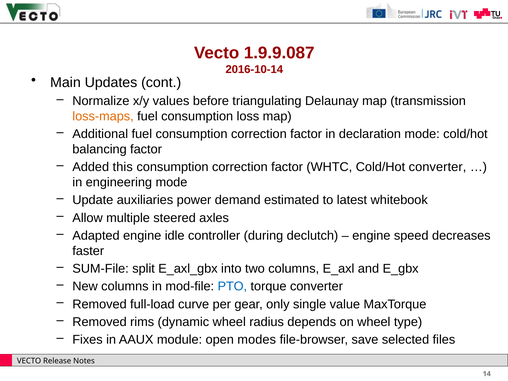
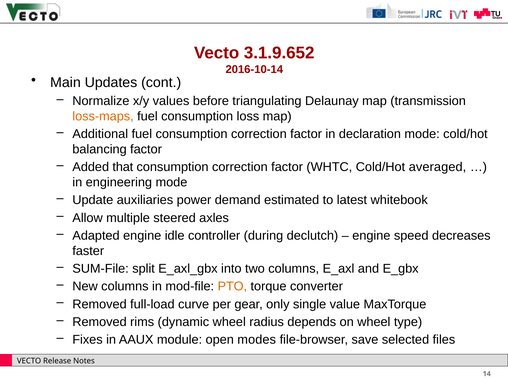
1.9.9.087: 1.9.9.087 -> 3.1.9.652 (279, 53)
this: this -> that (123, 167)
Cold/Hot converter: converter -> averaged (438, 167)
PTO colour: blue -> orange (232, 286)
